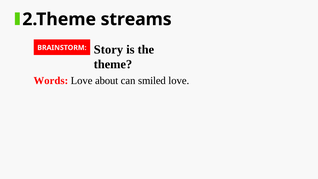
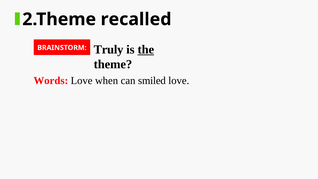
streams: streams -> recalled (136, 19)
Story: Story -> Truly (109, 50)
the underline: none -> present (146, 50)
about: about -> when (107, 81)
